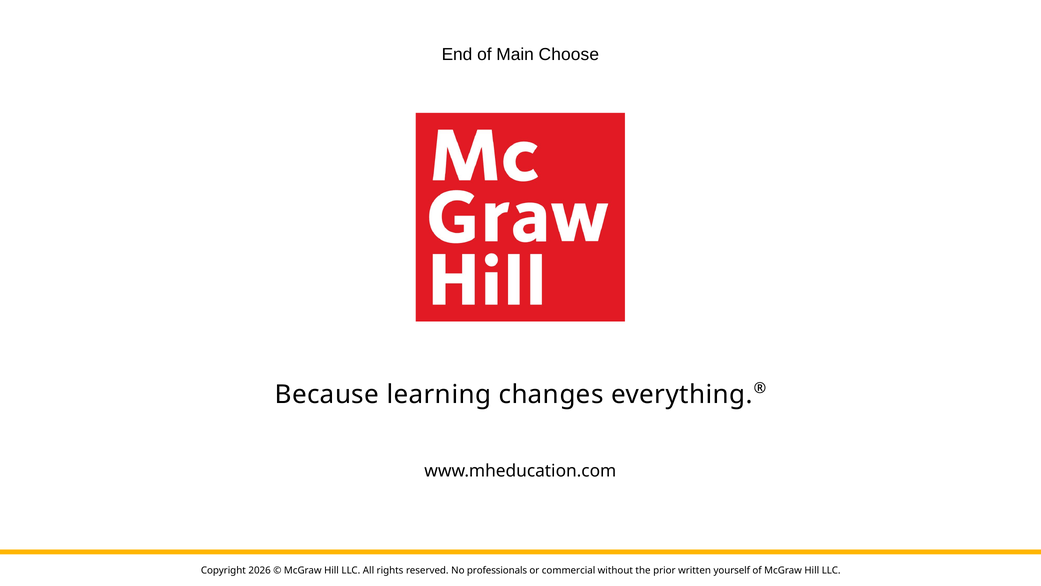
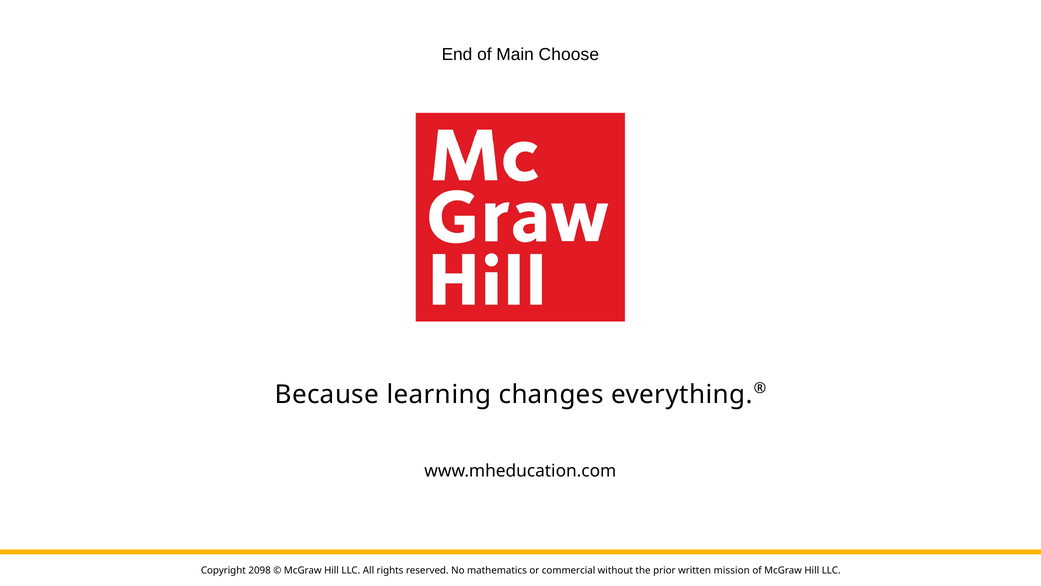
2026: 2026 -> 2098 (260, 570)
professionals: professionals -> mathematics (497, 570)
yourself: yourself -> mission (732, 570)
